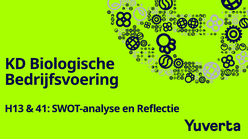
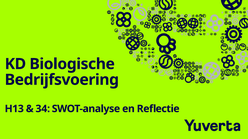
41: 41 -> 34 (43, 109)
